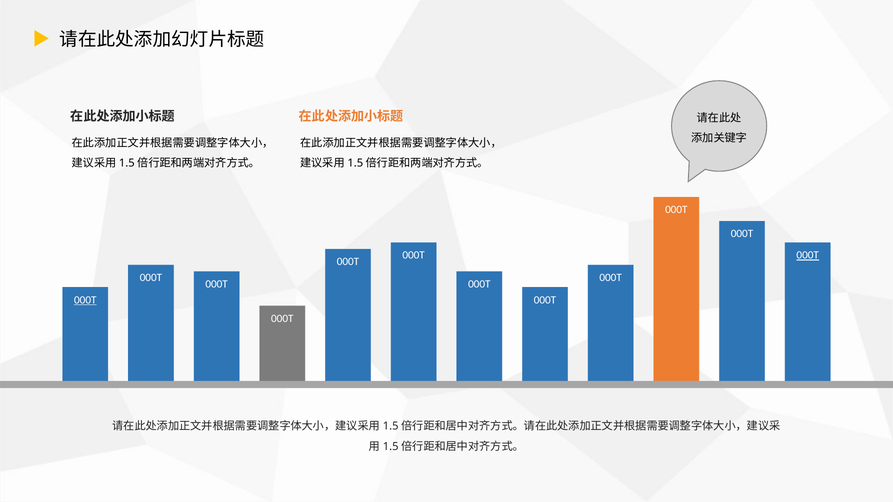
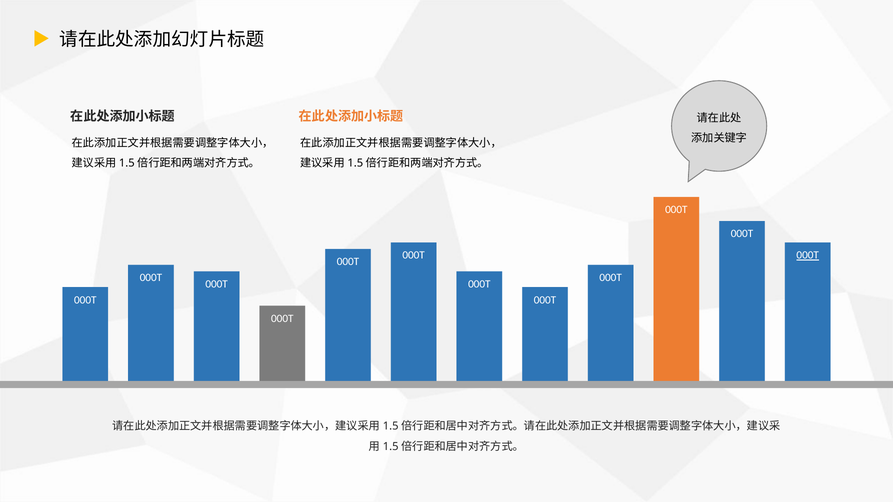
000T underline: present -> none (85, 300)
